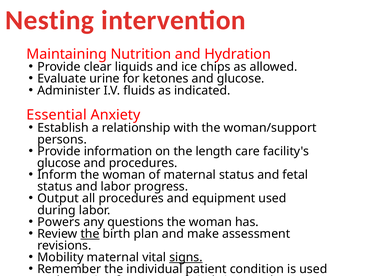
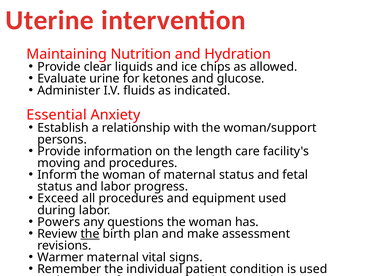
Nesting: Nesting -> Uterine (50, 20)
glucose: glucose -> moving (59, 163)
Output: Output -> Exceed (58, 198)
Mobility: Mobility -> Warmer (60, 257)
signs underline: present -> none (186, 257)
